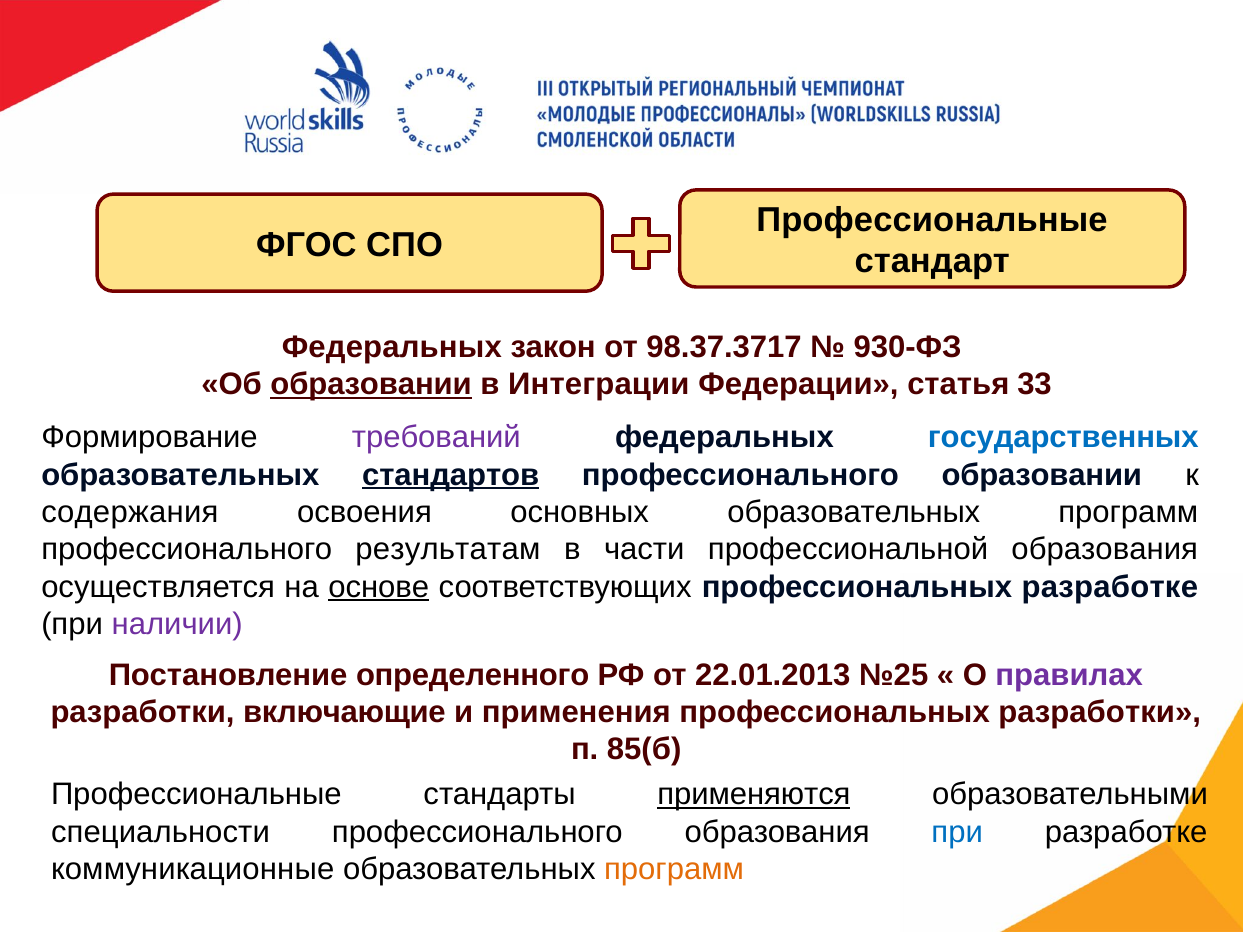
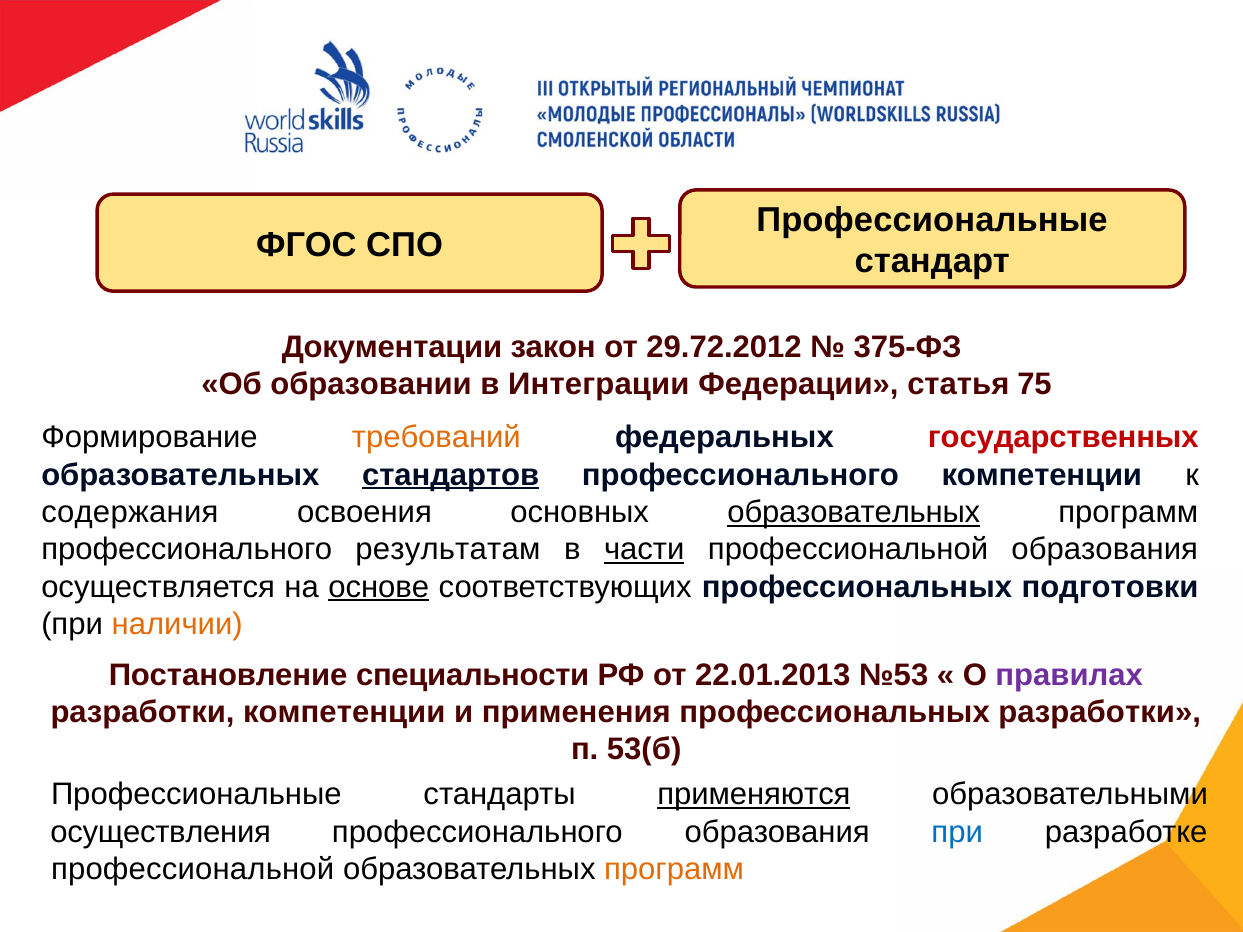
Федеральных: Федеральных -> Документации (392, 347)
98.37.3717: 98.37.3717 -> 29.72.2012 (724, 347)
930-ФЗ: 930-ФЗ -> 375-ФЗ (908, 347)
образовании underline: present -> none (371, 385)
33: 33 -> 75 (1035, 385)
требований colour: purple -> orange (436, 438)
государственных colour: blue -> red (1063, 438)
профессионального образовании: образовании -> компетенции (1042, 475)
образовательных underline: none -> present (854, 512)
части underline: none -> present (644, 550)
профессиональных разработке: разработке -> подготовки (1110, 587)
наличии colour: purple -> orange (177, 624)
определенного: определенного -> специальности (473, 675)
№25: №25 -> №53 (894, 675)
разработки включающие: включающие -> компетенции (344, 712)
85(б: 85(б -> 53(б (644, 750)
специальности: специальности -> осуществления (161, 832)
коммуникационные: коммуникационные -> профессиональной (193, 869)
